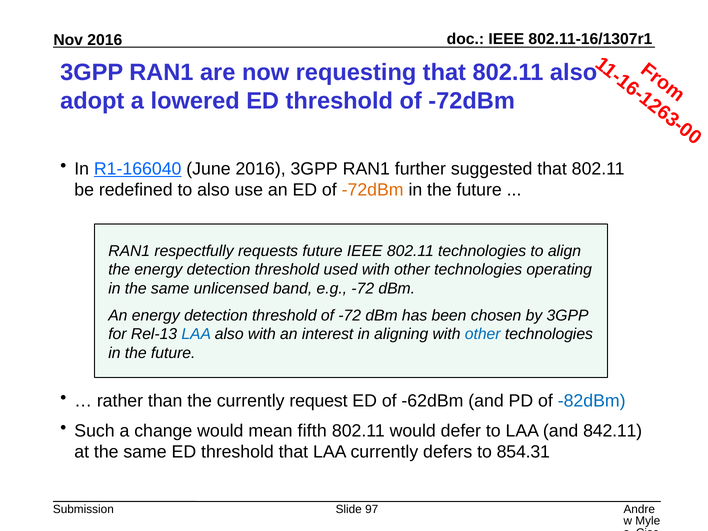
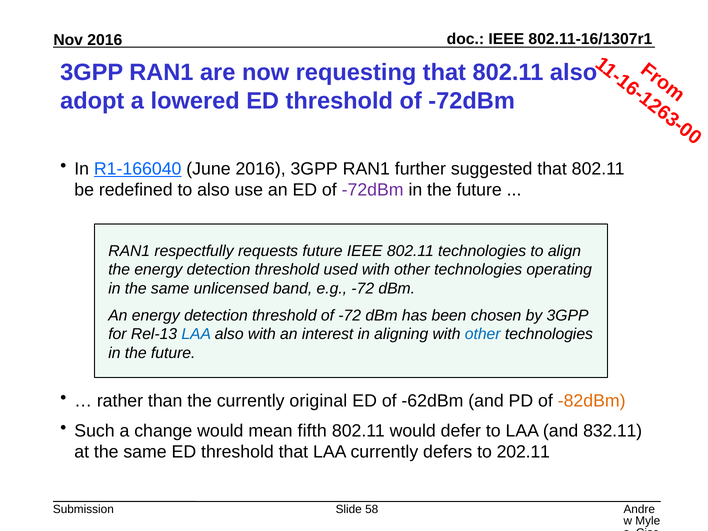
-72dBm colour: orange -> purple (373, 190)
request: request -> original (318, 401)
-82dBm colour: blue -> orange (592, 401)
842.11: 842.11 -> 832.11 (613, 431)
854.31: 854.31 -> 202.11 (523, 452)
97: 97 -> 58 (372, 509)
